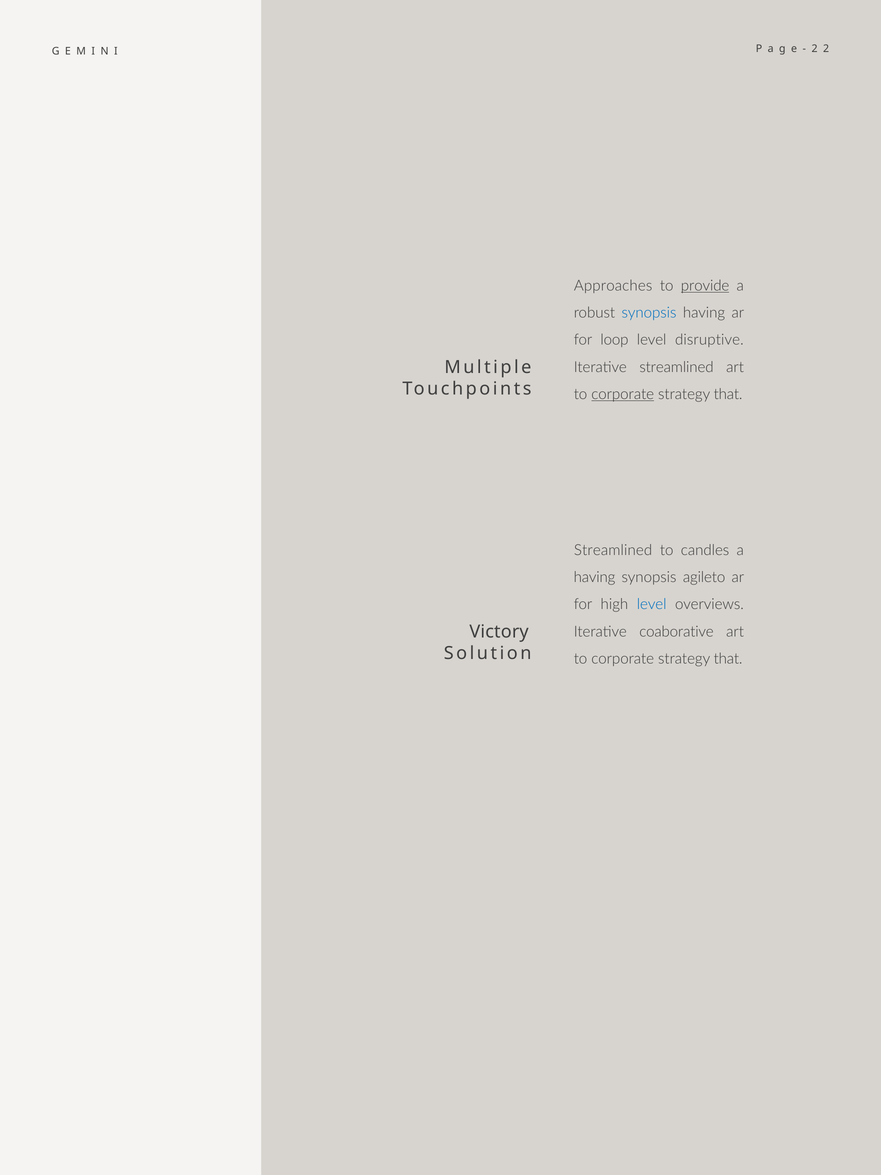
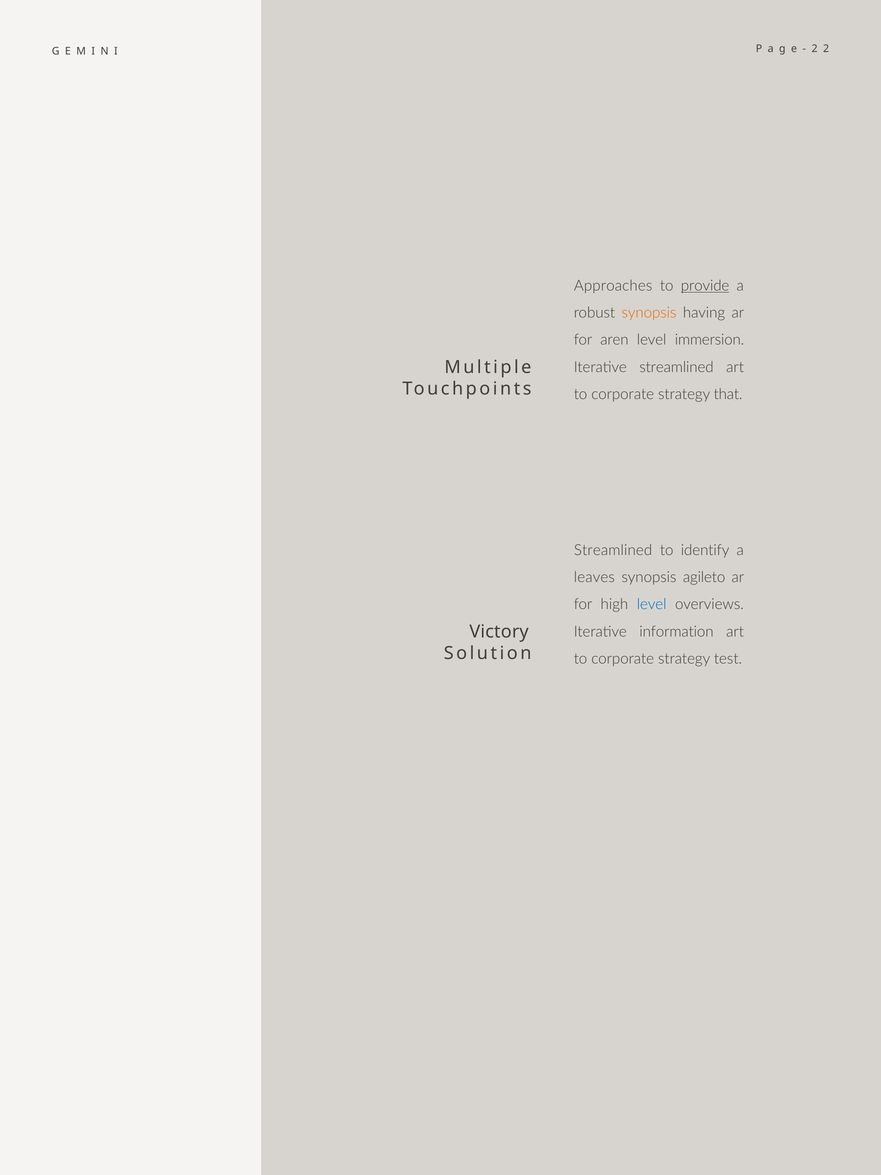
synopsis colour: blue -> orange (649, 313)
loop: loop -> aren (614, 340)
disruptive: disruptive -> immersion (710, 340)
corporate underline: present -> none (623, 394)
candles: candles -> identify (705, 550)
having: having -> leaves (594, 577)
coaborative: coaborative -> information (676, 631)
that: that -> test (728, 659)
